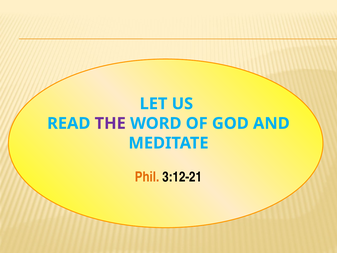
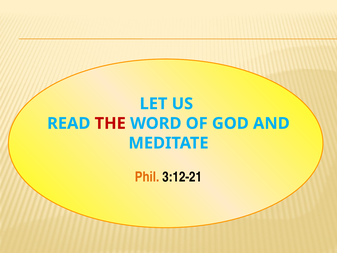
THE colour: purple -> red (110, 123)
